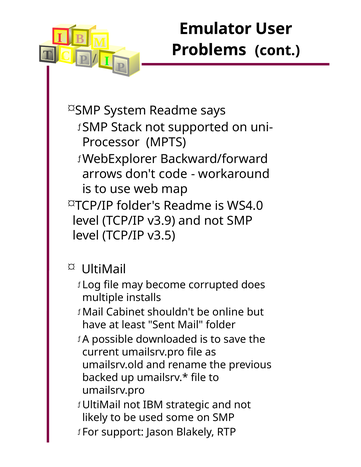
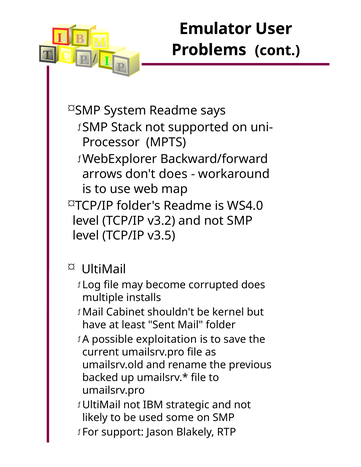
don't code: code -> does (173, 174)
v3.9: v3.9 -> v3.2 (161, 221)
online: online -> kernel (228, 312)
downloaded: downloaded -> exploitation (166, 339)
